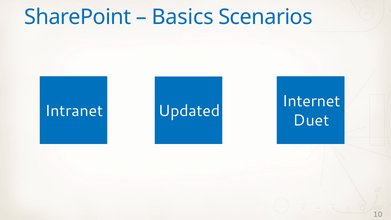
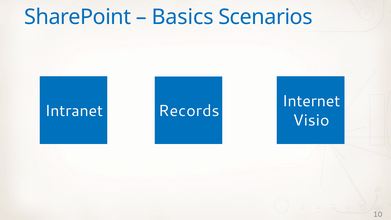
Updated: Updated -> Records (189, 111)
Duet: Duet -> Visio (311, 120)
